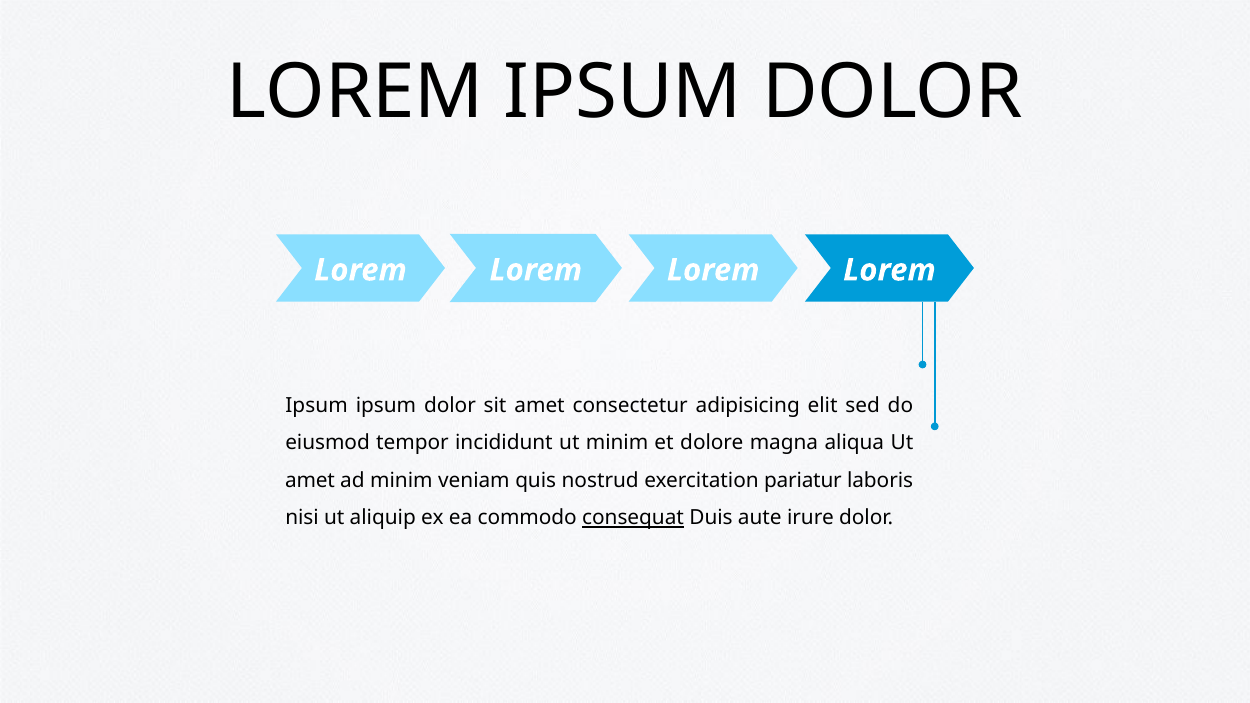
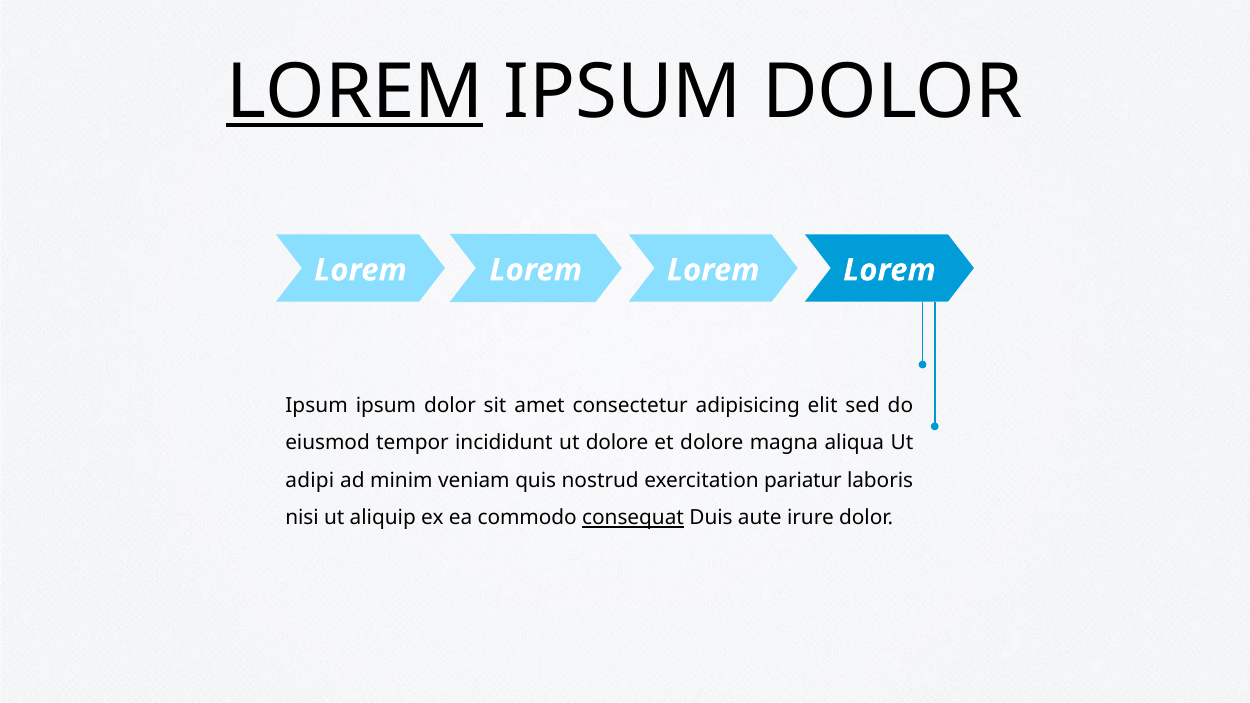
LOREM underline: none -> present (355, 92)
ut minim: minim -> dolore (617, 443)
amet: amet -> adipi (310, 481)
